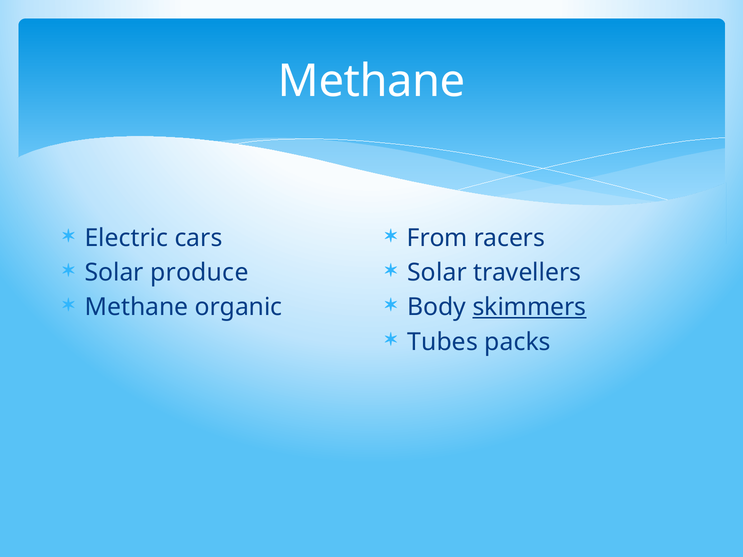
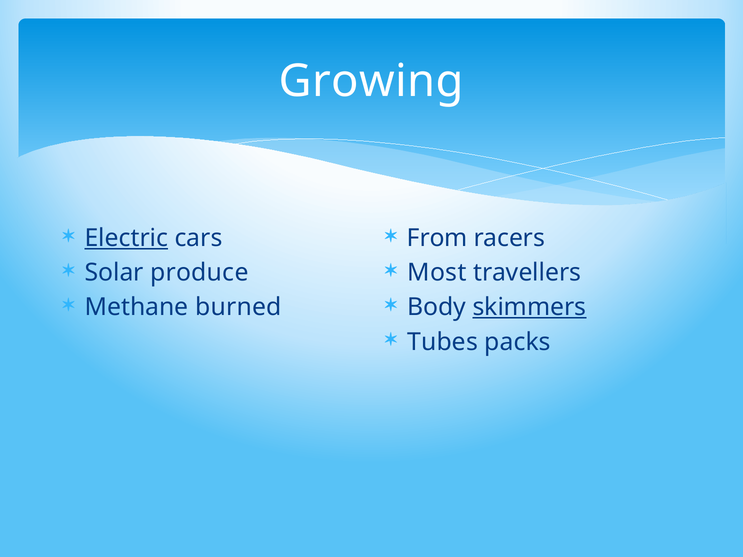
Methane: Methane -> Growing (371, 82)
Electric underline: none -> present (126, 238)
Solar: Solar -> Most (437, 273)
organic: organic -> burned (238, 307)
